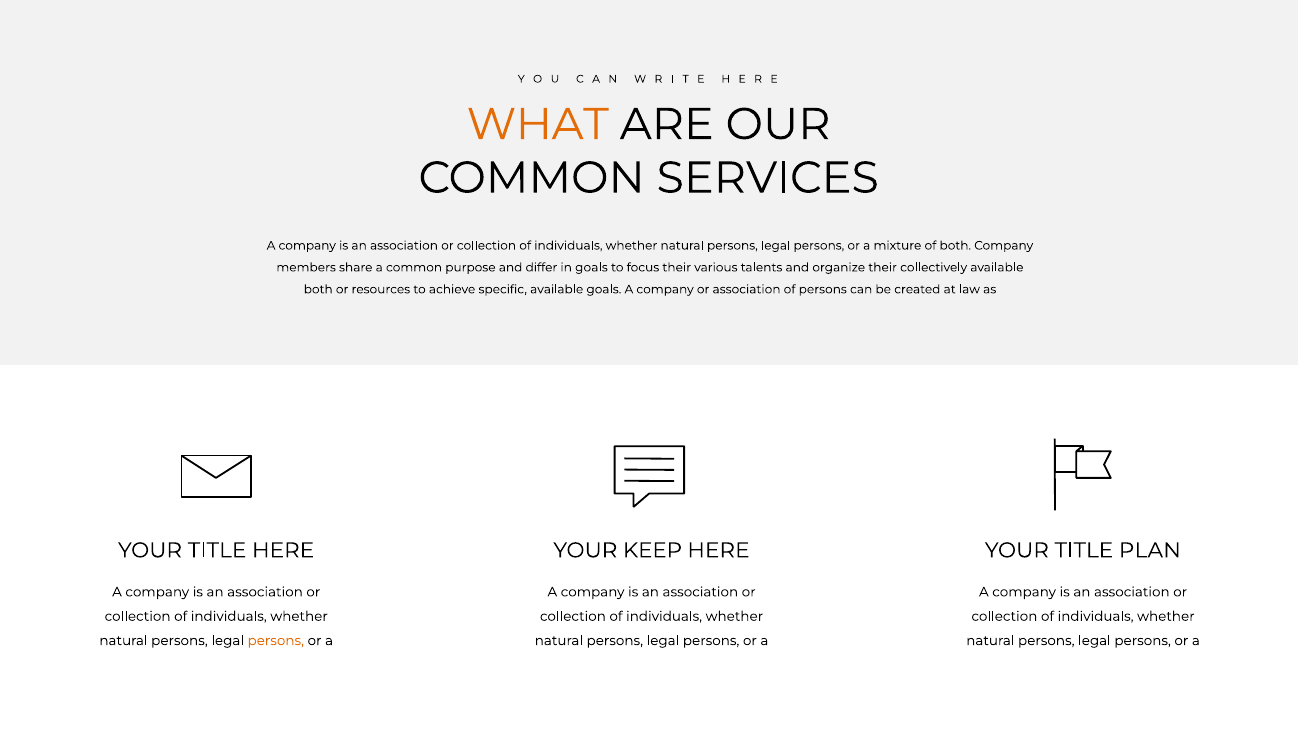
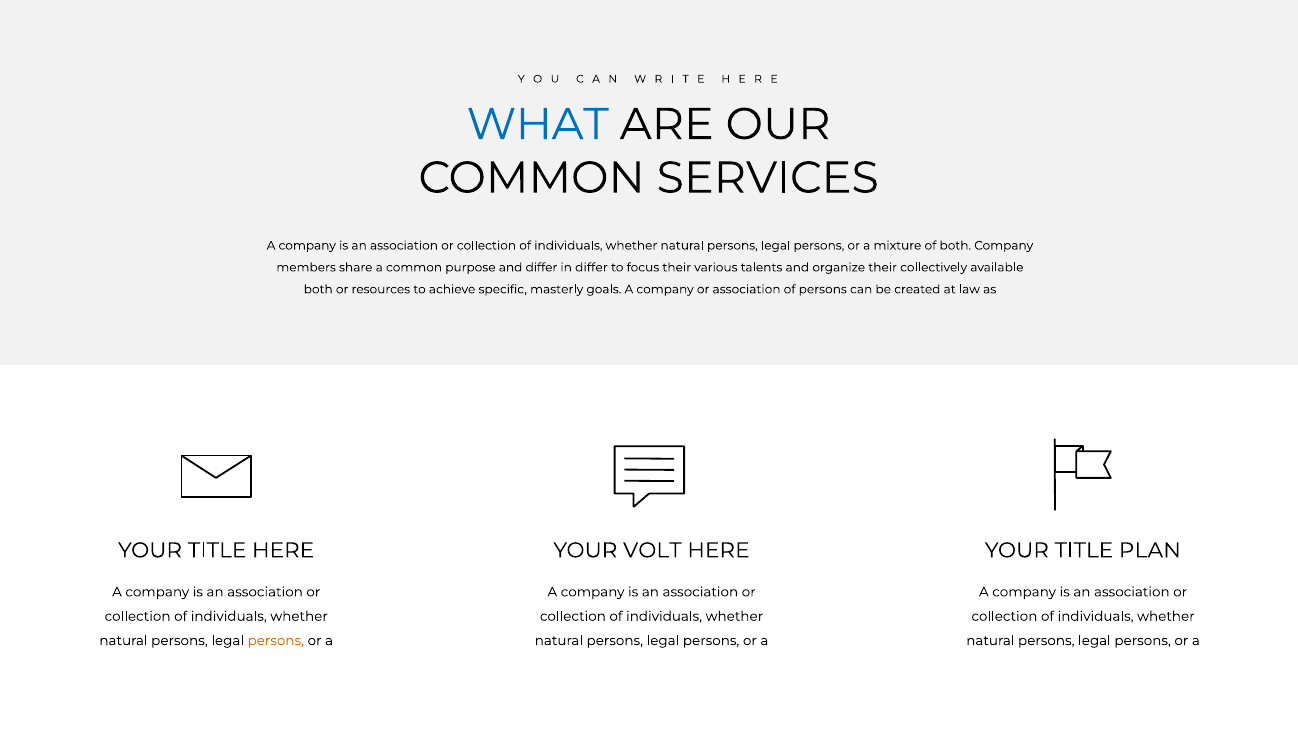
WHAT colour: orange -> blue (538, 124)
in goals: goals -> differ (591, 268)
specific available: available -> masterly (557, 289)
KEEP: KEEP -> VOLT (652, 551)
